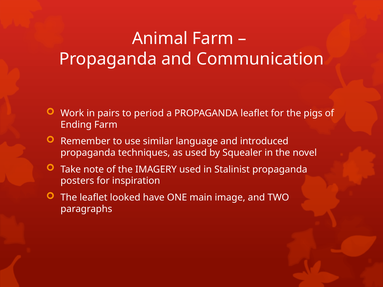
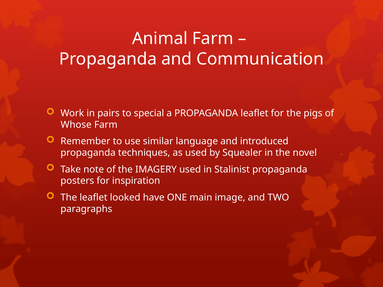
period: period -> special (149, 113)
Ending: Ending -> Whose (76, 125)
